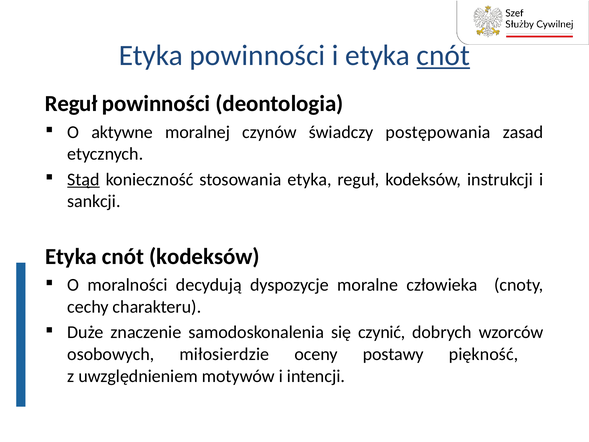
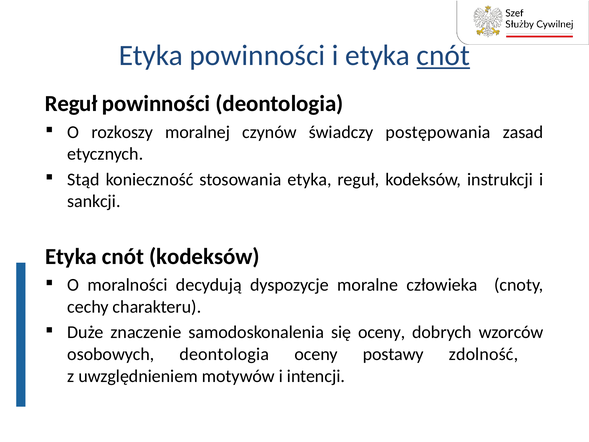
aktywne: aktywne -> rozkoszy (122, 132)
Stąd underline: present -> none (83, 179)
się czynić: czynić -> oceny (382, 332)
osobowych miłosierdzie: miłosierdzie -> deontologia (224, 354)
piękność: piękność -> zdolność (484, 354)
